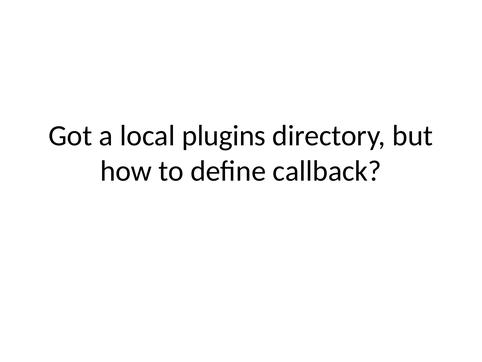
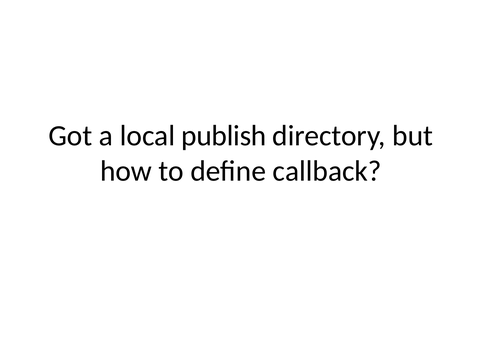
plugins: plugins -> publish (224, 135)
